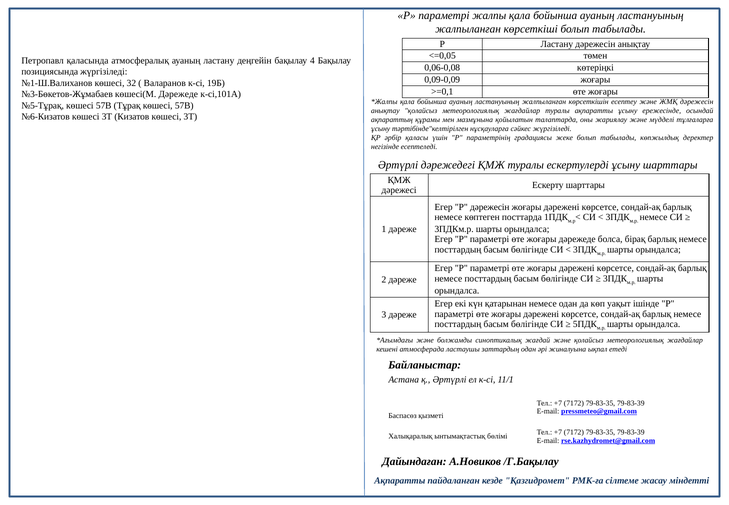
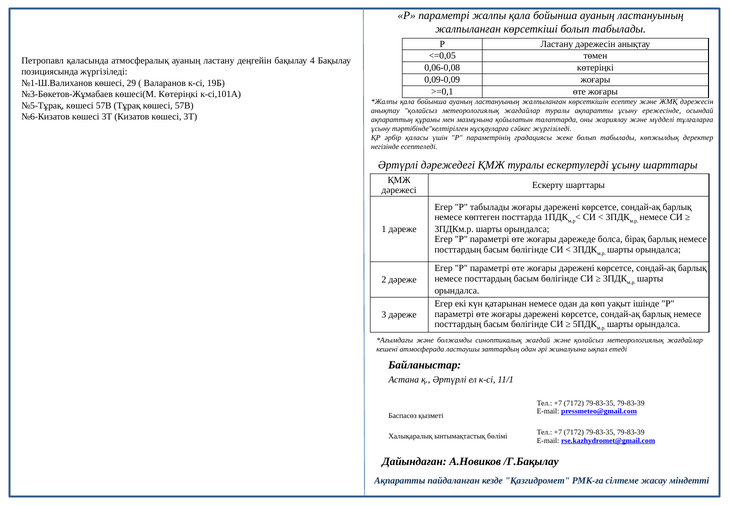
32: 32 -> 29 (131, 83)
көшесі(М Дәрежеде: Дәрежеде -> Көтеріңкі (178, 94)
Р дәрежесін: дәрежесін -> табылады (490, 207)
